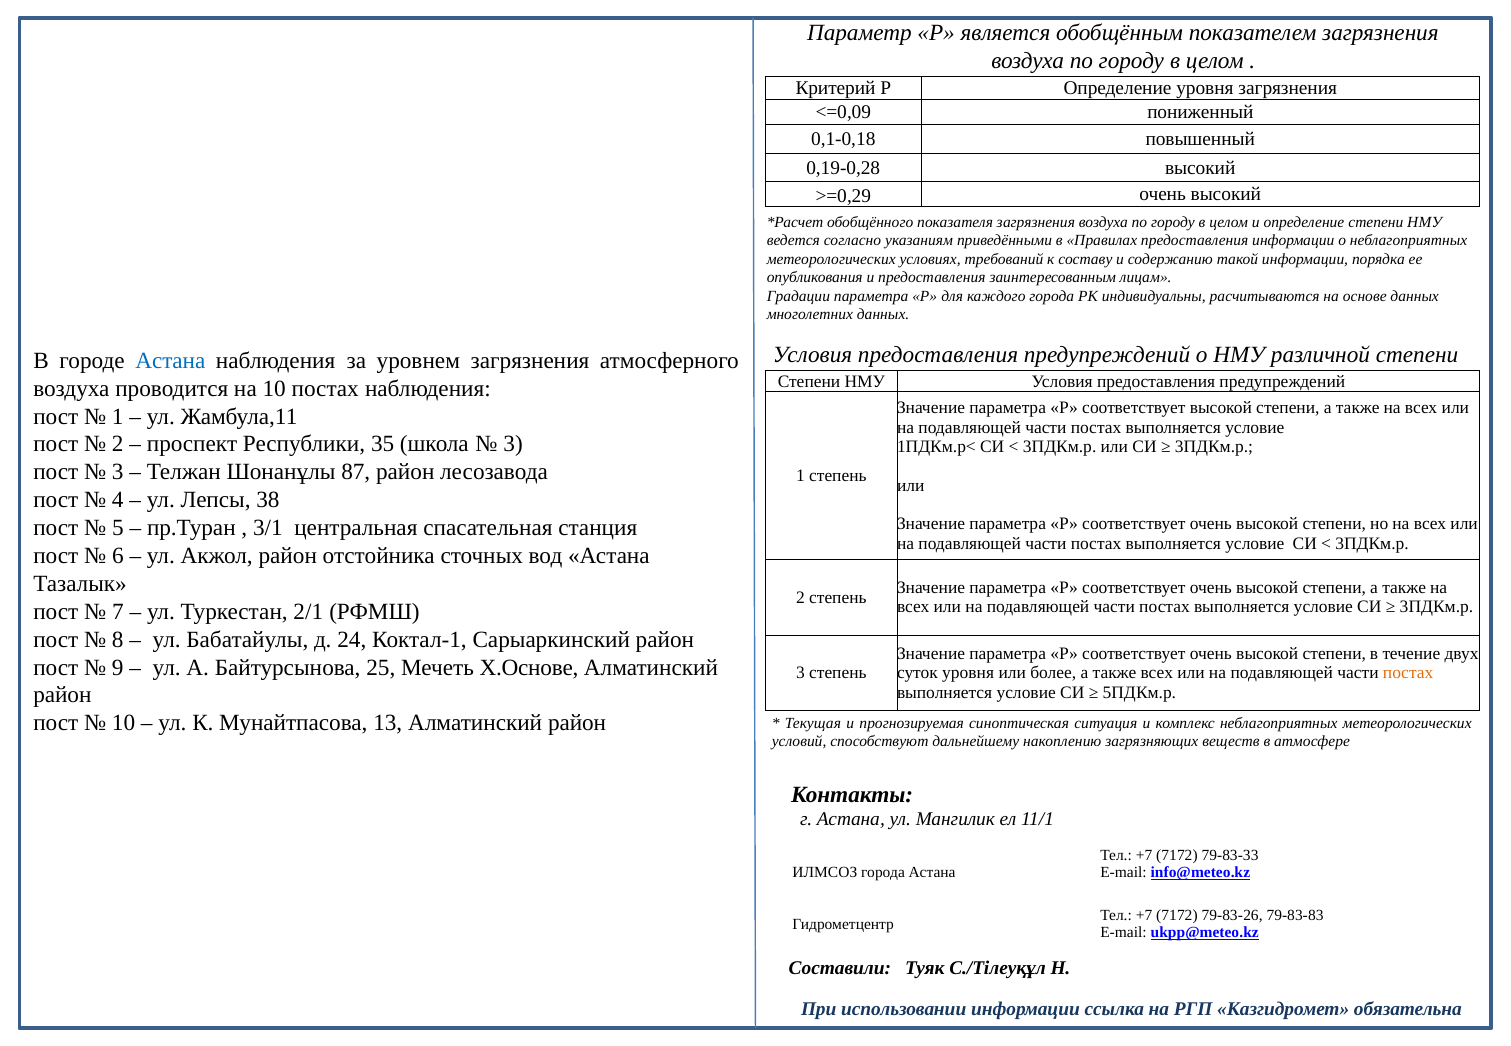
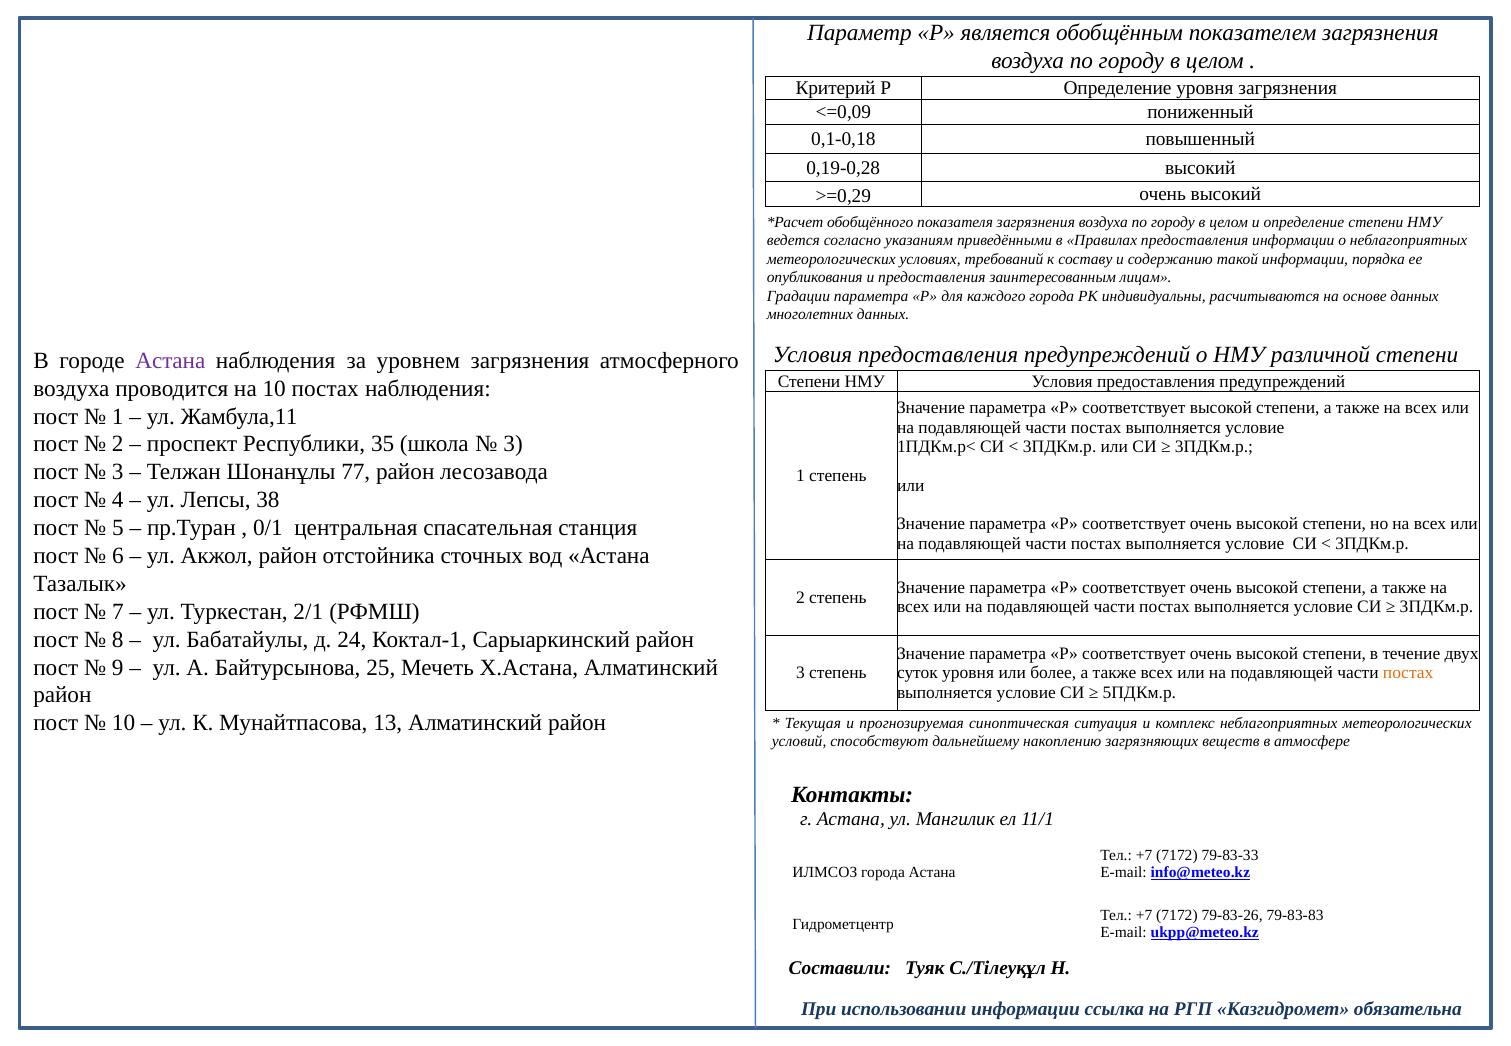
Астана colour: blue -> purple (170, 361)
87: 87 -> 77 (356, 472)
3/1: 3/1 -> 0/1 (268, 528)
Х.Основе: Х.Основе -> Х.Астана (529, 667)
